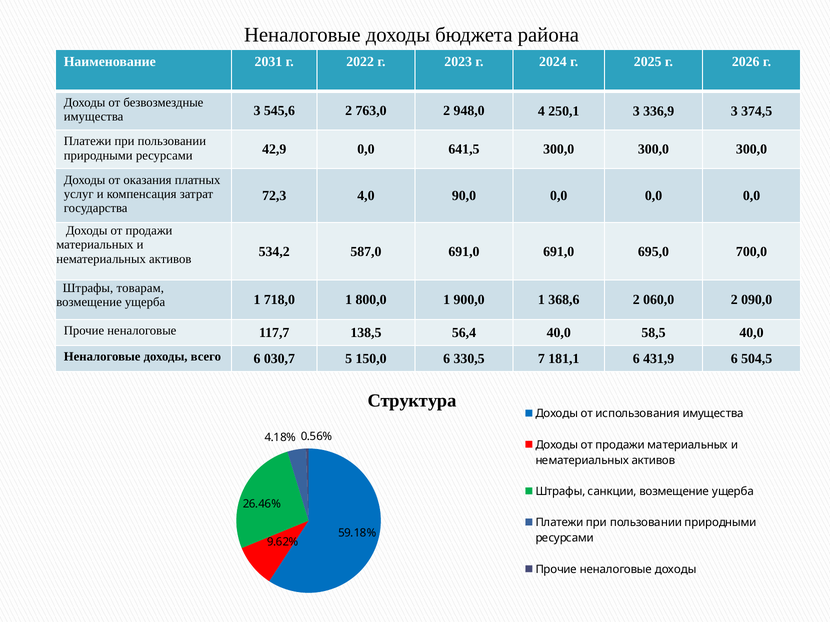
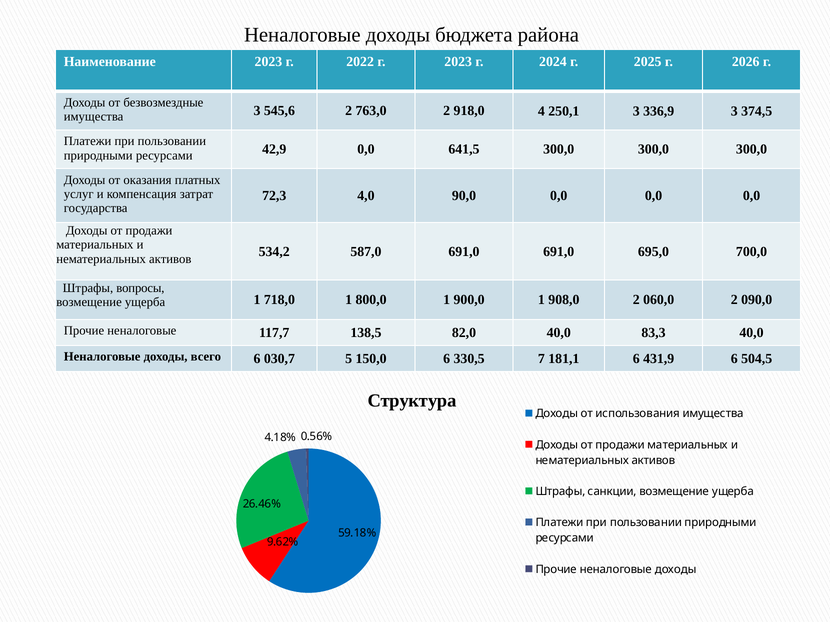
Наименование 2031: 2031 -> 2023 (268, 62)
948,0: 948,0 -> 918,0 (469, 111)
товарам: товарам -> вопросы (140, 288)
368,6: 368,6 -> 908,0 (564, 300)
56,4: 56,4 -> 82,0 (464, 333)
58,5: 58,5 -> 83,3 (654, 333)
